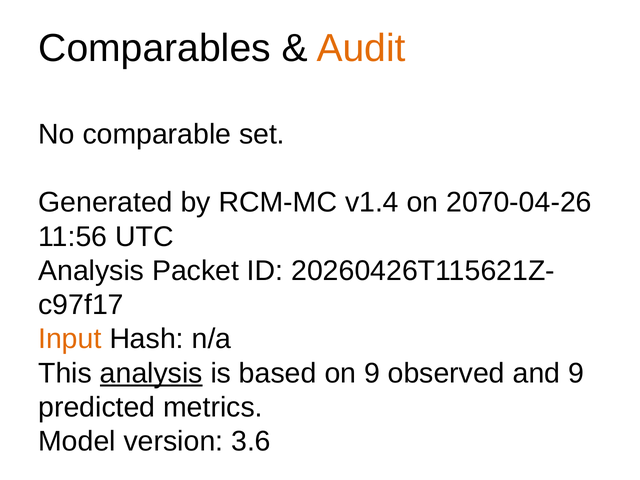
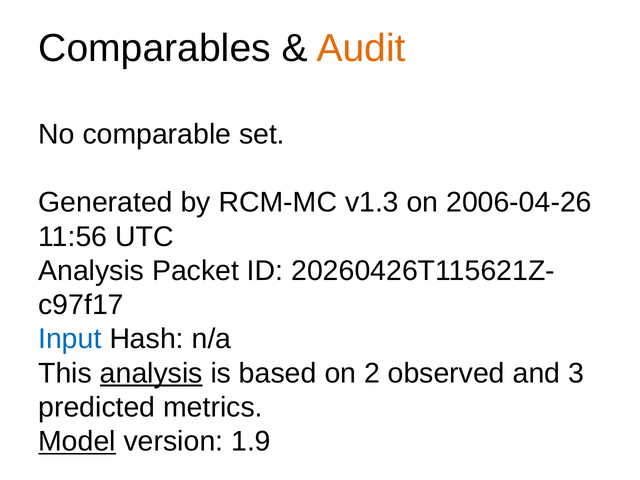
v1.4: v1.4 -> v1.3 (372, 202)
2070-04-26: 2070-04-26 -> 2006-04-26 (519, 202)
Input colour: orange -> blue (70, 339)
on 9: 9 -> 2 (372, 373)
and 9: 9 -> 3 (576, 373)
Model underline: none -> present (77, 441)
3.6: 3.6 -> 1.9 (251, 441)
